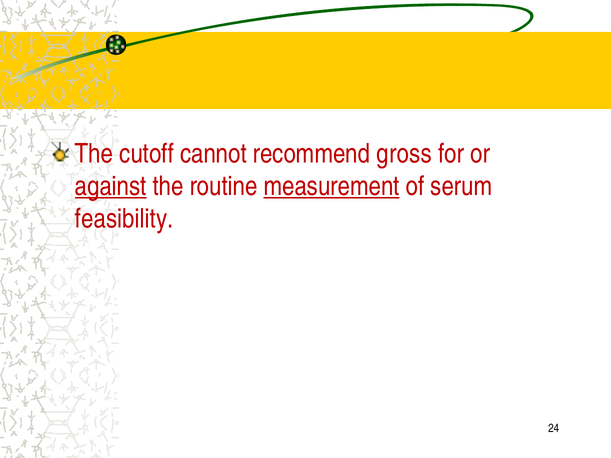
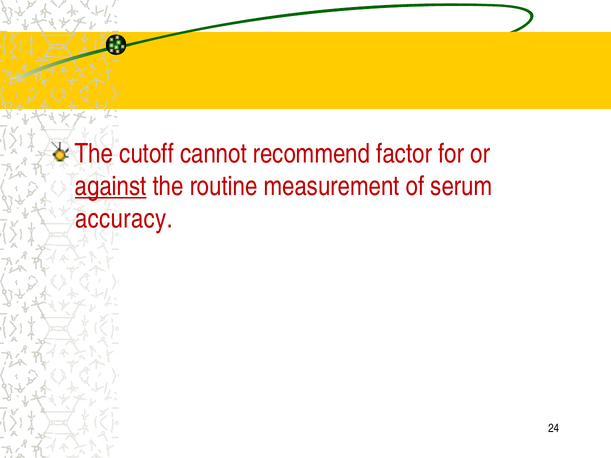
gross: gross -> factor (404, 154)
measurement underline: present -> none (332, 186)
feasibility: feasibility -> accuracy (124, 219)
